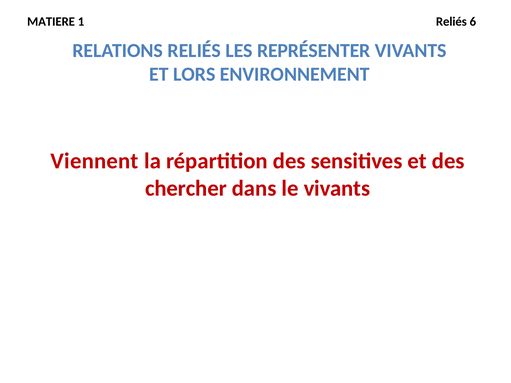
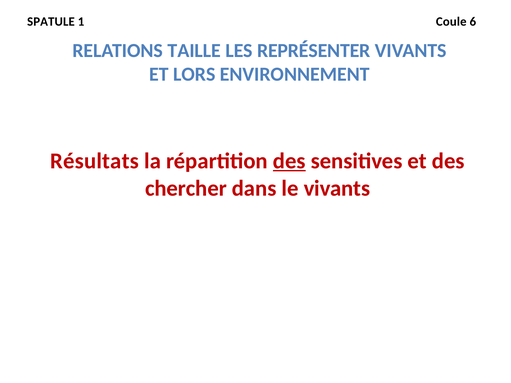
MATIERE: MATIERE -> SPATULE (51, 22)
1 Reliés: Reliés -> Coule (451, 22)
RELATIONS RELIÉS: RELIÉS -> TAILLE (194, 51)
Viennent: Viennent -> Résultats (95, 161)
des underline: none -> present (289, 161)
